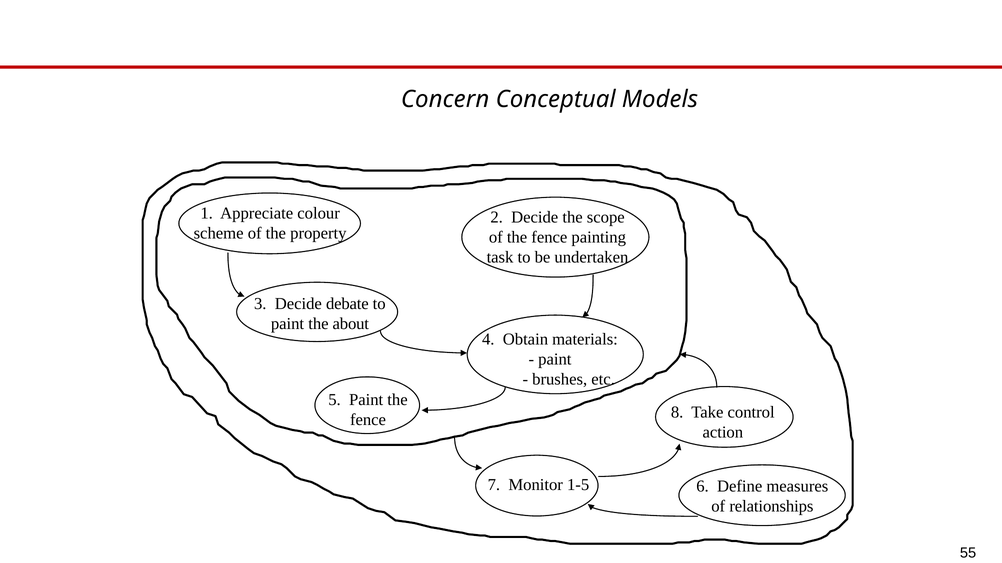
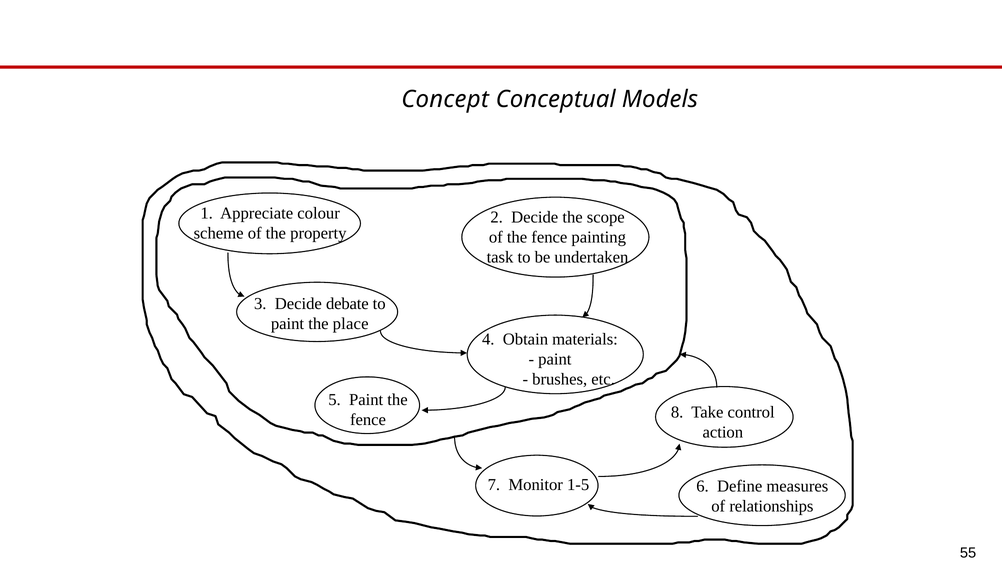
Concern: Concern -> Concept (445, 99)
about: about -> place (351, 324)
